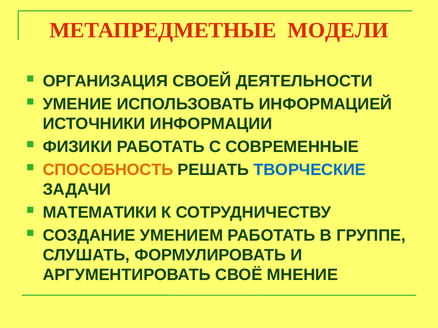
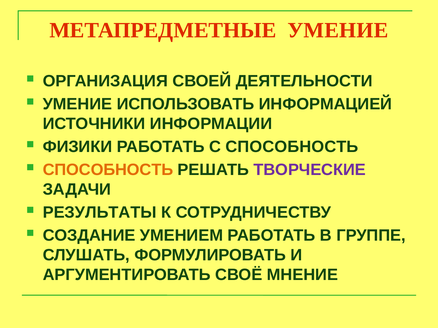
МЕТАПРЕДМЕТНЫЕ МОДЕЛИ: МОДЕЛИ -> УМЕНИЕ (338, 30)
С СОВРЕМЕННЫЕ: СОВРЕМЕННЫЕ -> СПОСОБНОСТЬ (292, 147)
ТВОРЧЕСКИЕ colour: blue -> purple (310, 170)
МАТЕМАТИКИ: МАТЕМАТИКИ -> РЕЗУЛЬТАТЫ (100, 213)
